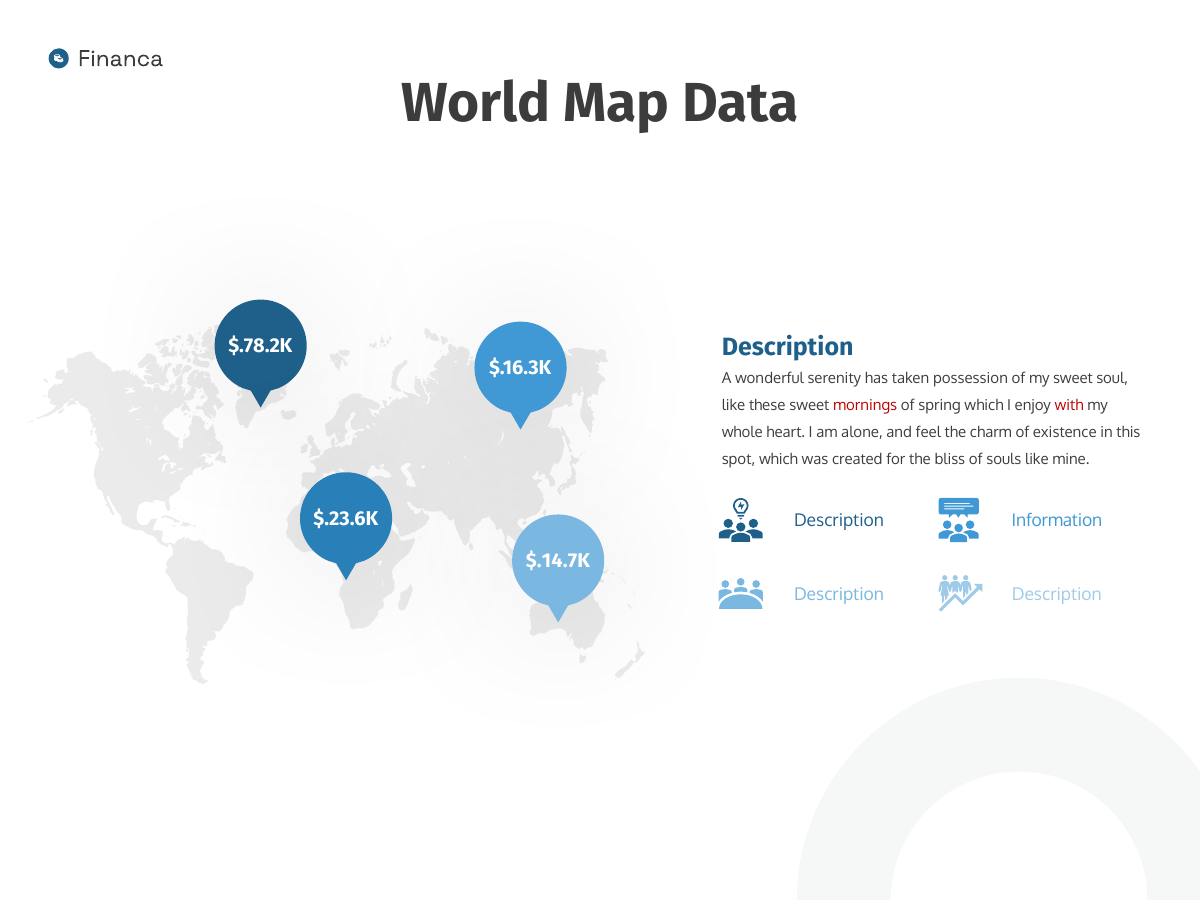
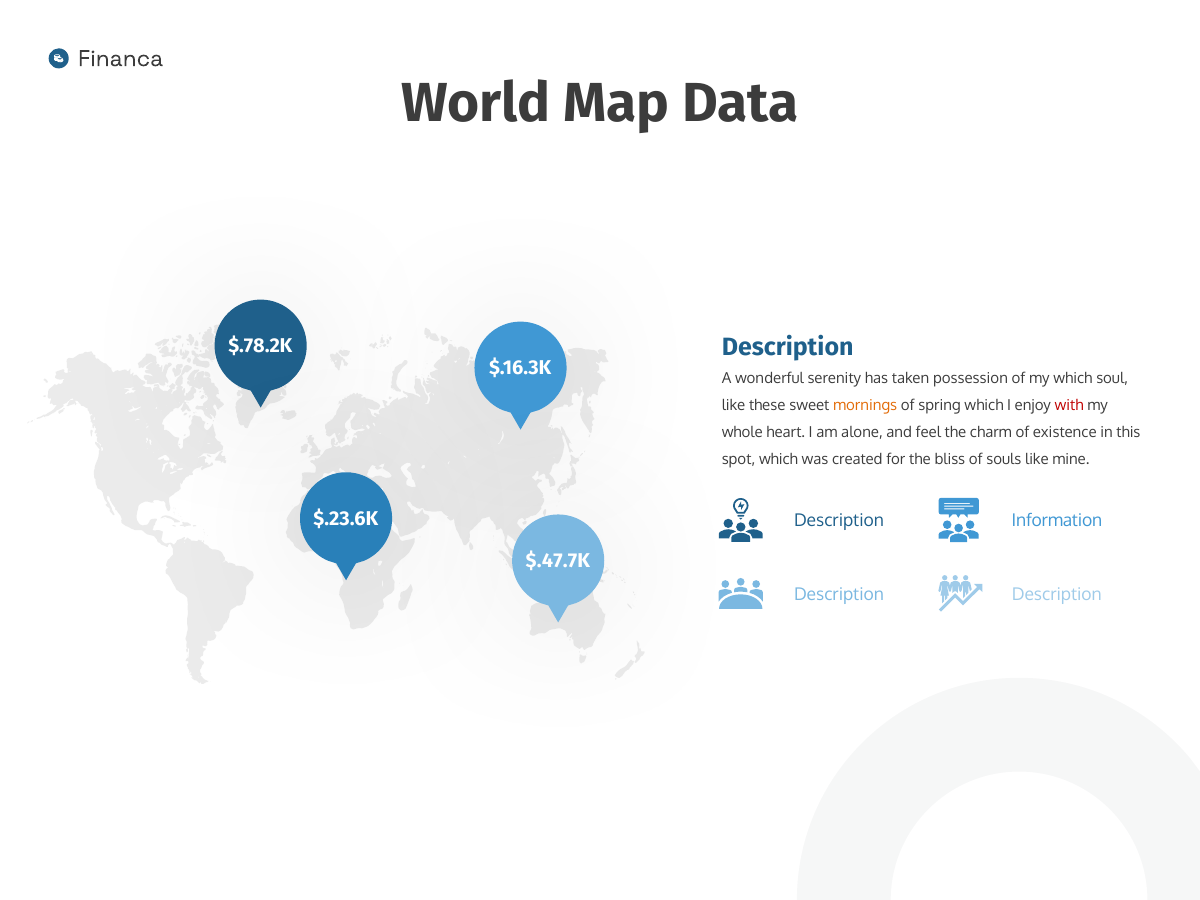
my sweet: sweet -> which (1073, 379)
mornings colour: red -> orange (865, 406)
$.14.7K: $.14.7K -> $.47.7K (558, 561)
